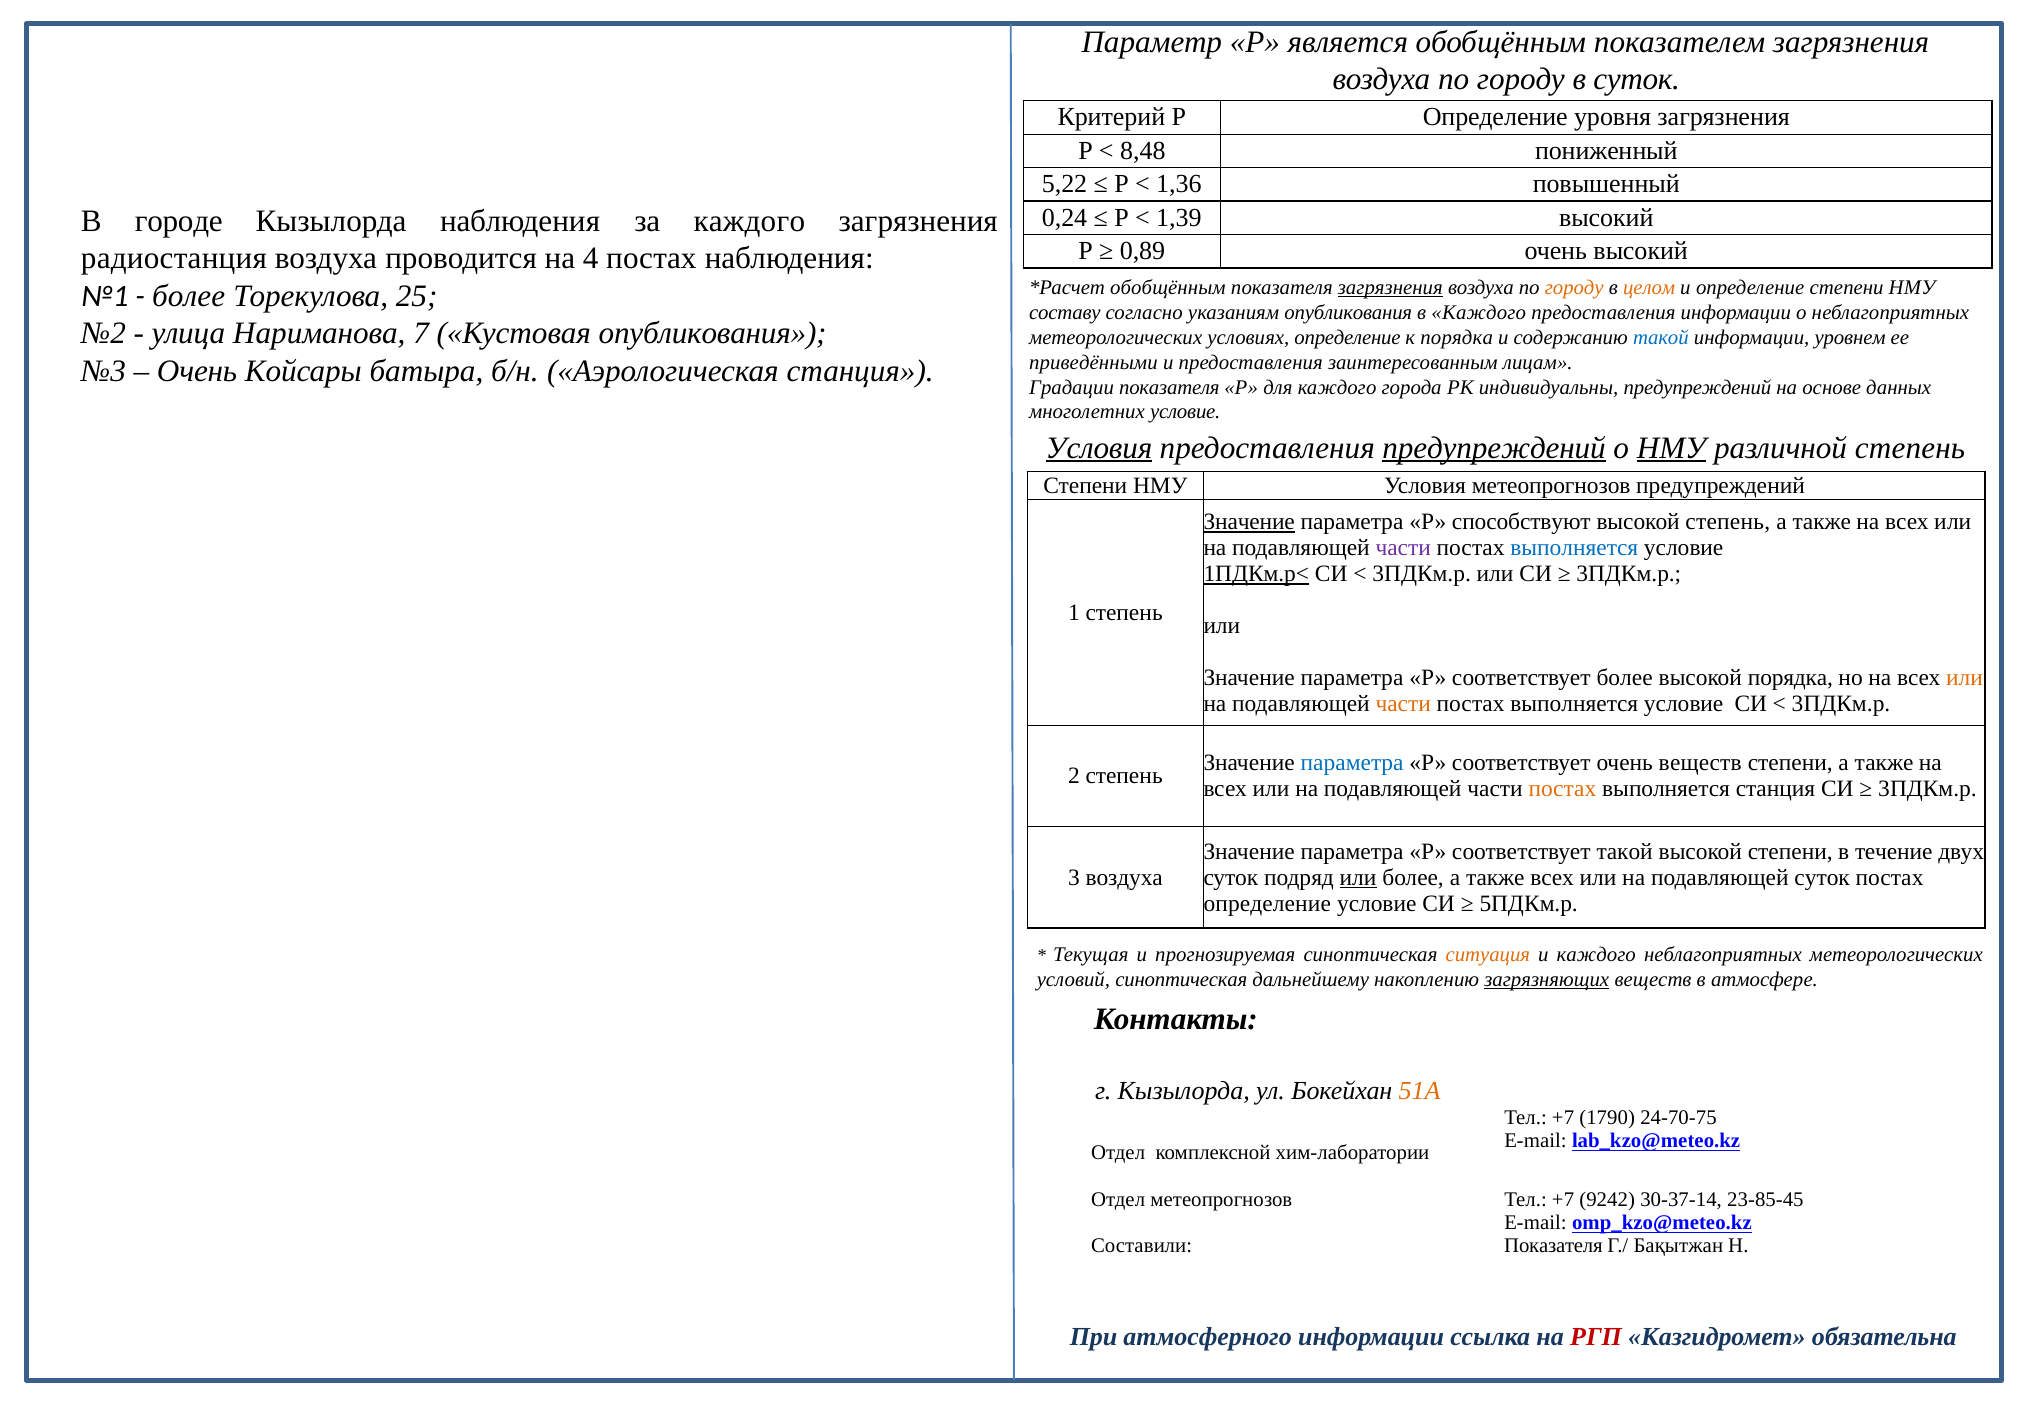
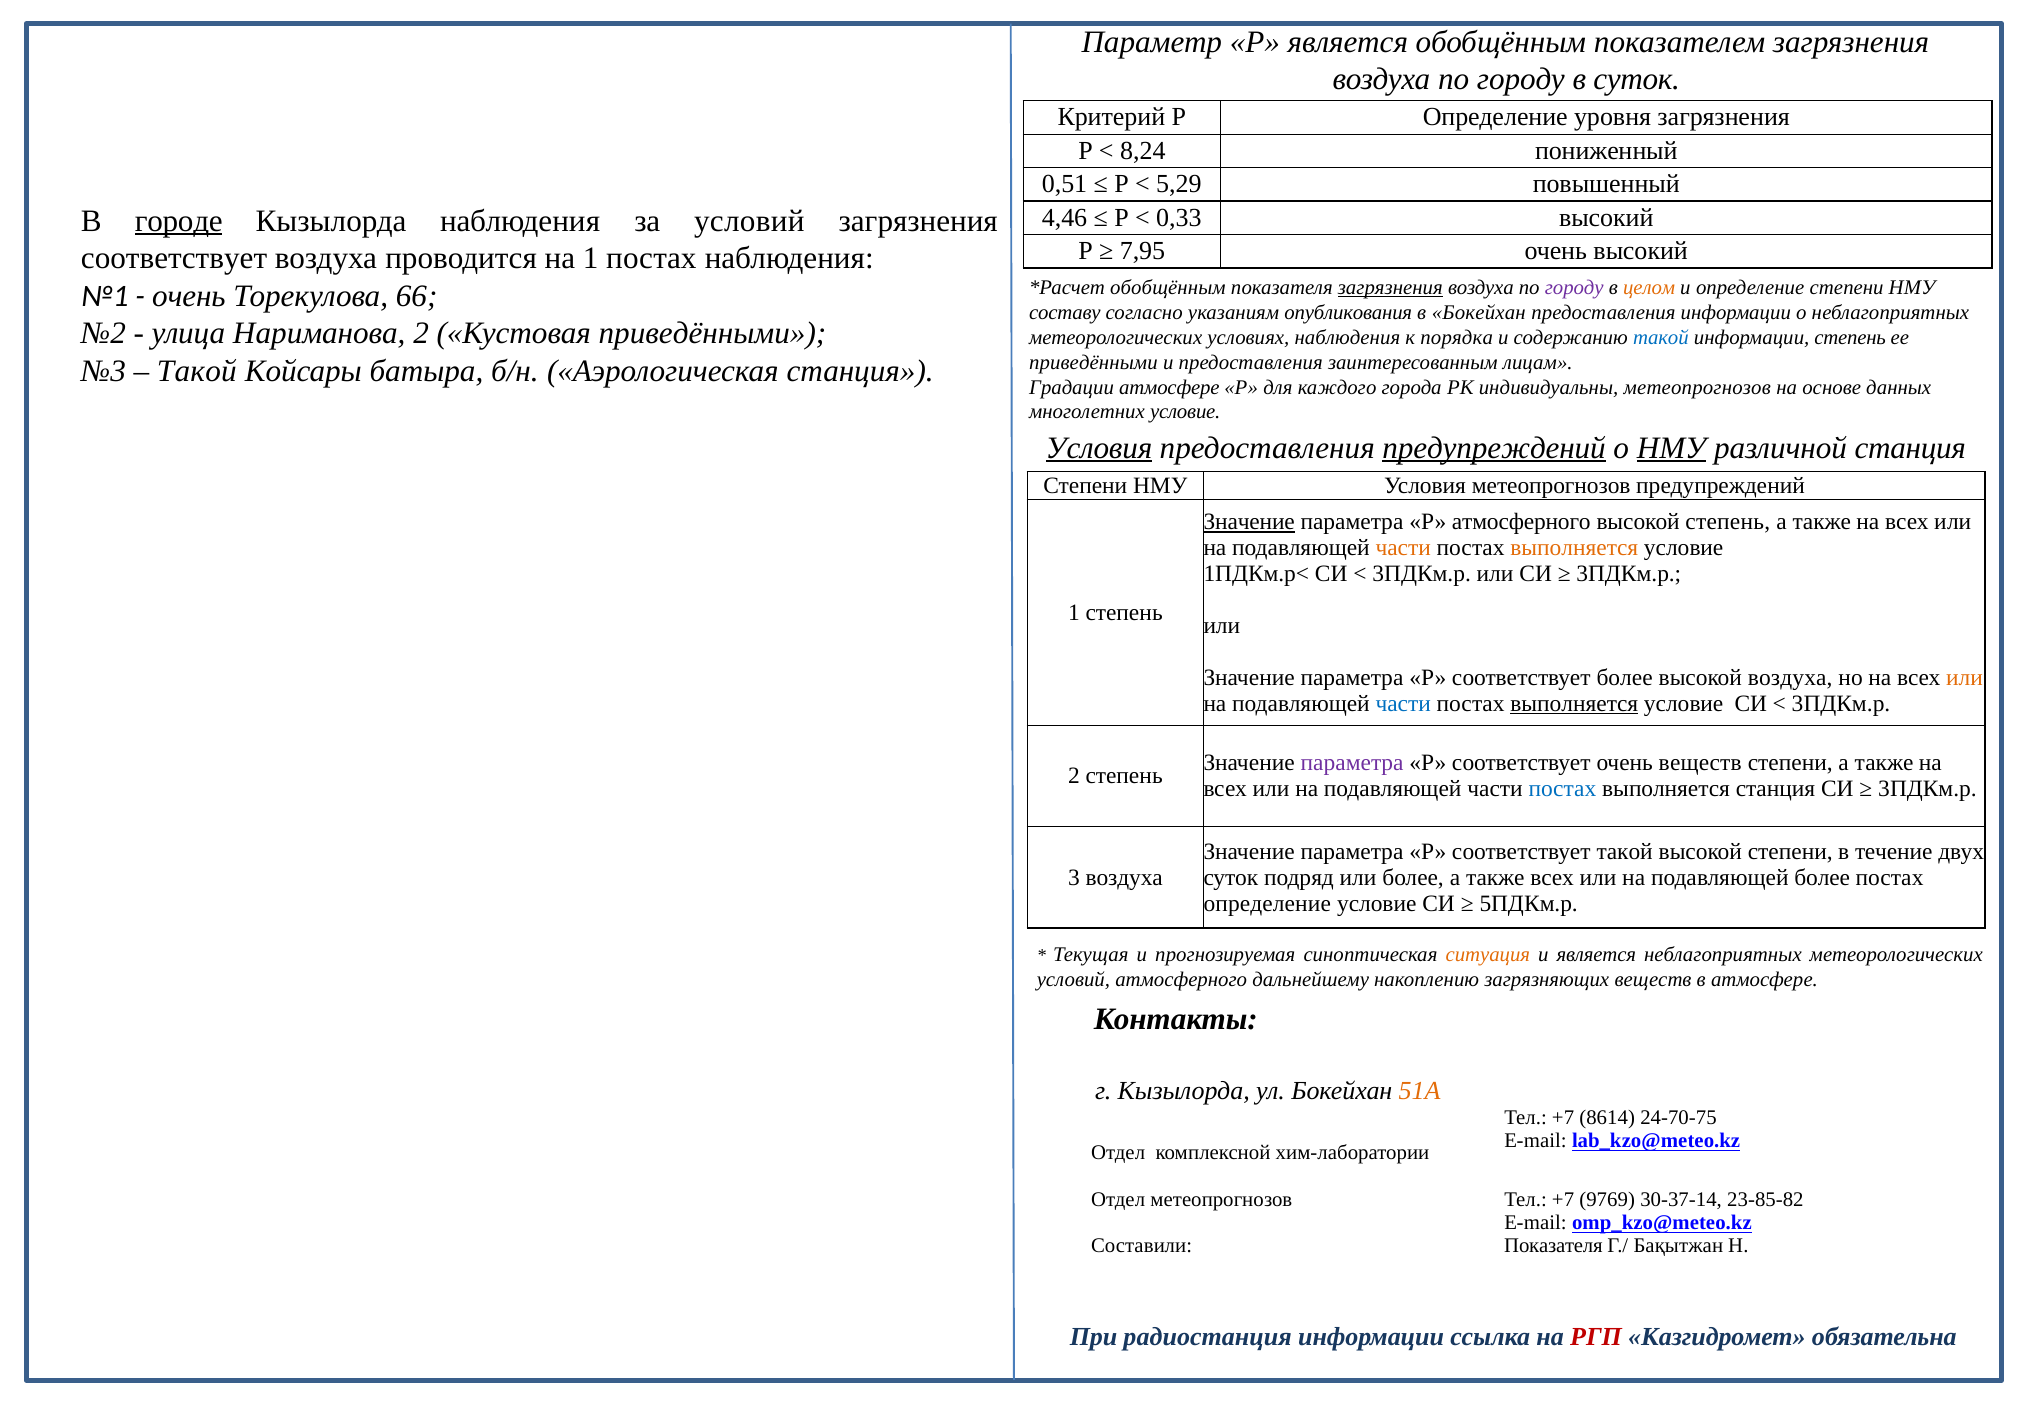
8,48: 8,48 -> 8,24 (1143, 151)
5,22: 5,22 -> 0,51 (1065, 184)
1,36: 1,36 -> 5,29 (1179, 184)
0,24: 0,24 -> 4,46 (1065, 218)
1,39: 1,39 -> 0,33 (1179, 218)
городе underline: none -> present (179, 221)
за каждого: каждого -> условий (749, 221)
0,89: 0,89 -> 7,95 (1143, 251)
радиостанция: радиостанция -> соответствует (174, 258)
на 4: 4 -> 1 (591, 258)
городу colour: orange -> purple (1574, 287)
более: более -> очень (189, 296)
25: 25 -> 66 (417, 296)
в Каждого: Каждого -> Бокейхан (1479, 312)
Нариманова 7: 7 -> 2 (421, 333)
Кустовая опубликования: опубликования -> приведёнными (712, 333)
условиях определение: определение -> наблюдения (1347, 337)
информации уровнем: уровнем -> степень (1850, 337)
Очень: Очень -> Такой (197, 371)
Градации показателя: показателя -> атмосфере (1169, 387)
индивидуальны предупреждений: предупреждений -> метеопрогнозов (1697, 387)
различной степень: степень -> станция (1910, 448)
Р способствуют: способствуют -> атмосферного (1521, 522)
части colour: purple -> orange (1403, 548)
выполняется colour: blue -> orange (1574, 548)
1ПДКм.р< underline: present -> none (1256, 574)
высокой порядка: порядка -> воздуха (1790, 678)
части colour: orange -> blue (1403, 704)
выполняется underline: none -> present (1574, 704)
параметра colour: blue -> purple (1352, 763)
постах colour: orange -> blue (1562, 789)
или underline: present -> none (1358, 878)
подавляющей суток: суток -> более (1822, 878)
и каждого: каждого -> является (1596, 955)
условий синоптическая: синоптическая -> атмосферного (1181, 980)
загрязняющих underline: present -> none (1547, 980)
1790: 1790 -> 8614 (1607, 1118)
9242: 9242 -> 9769 (1607, 1200)
23-85-45: 23-85-45 -> 23-85-82 (1765, 1200)
атмосферного: атмосферного -> радиостанция (1208, 1337)
